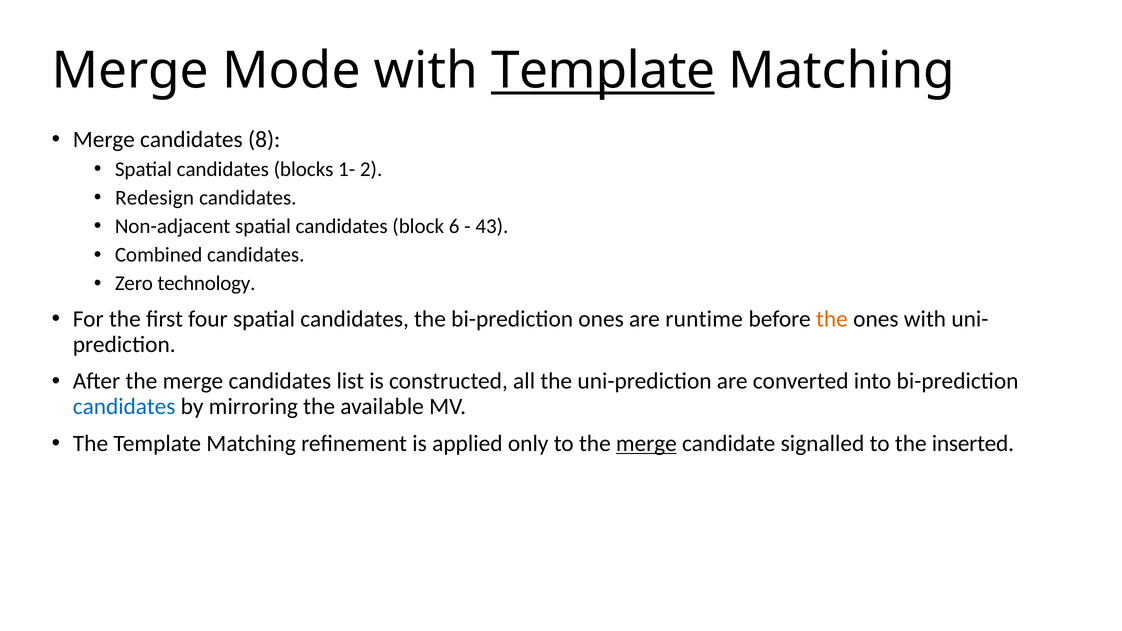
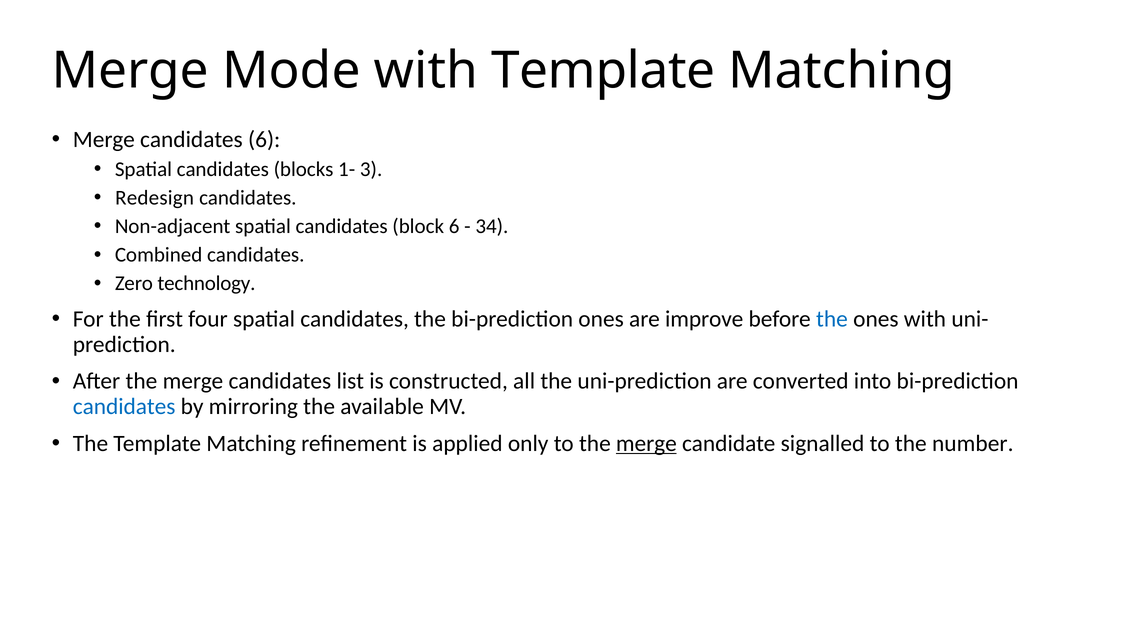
Template underline: present -> none (603, 71)
candidates 8: 8 -> 6 (264, 139)
2: 2 -> 3 (371, 169)
43: 43 -> 34 (492, 226)
runtime: runtime -> improve (704, 319)
the colour: orange -> blue (832, 319)
inserted: inserted -> number (973, 444)
